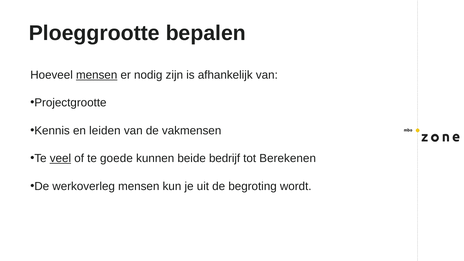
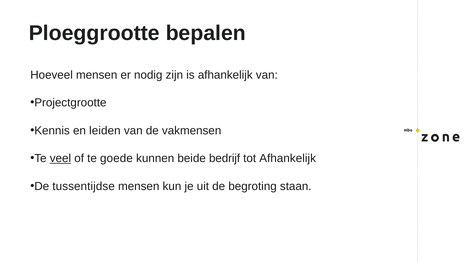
mensen underline: present -> none (97, 75)
tot Berekenen: Berekenen -> Afhankelijk (288, 158)
werkoverleg: werkoverleg -> tussentijdse (84, 186)
wordt: wordt -> staan (296, 186)
